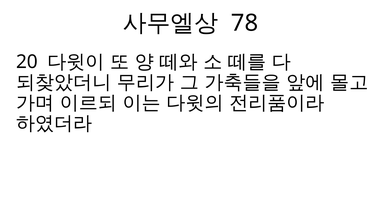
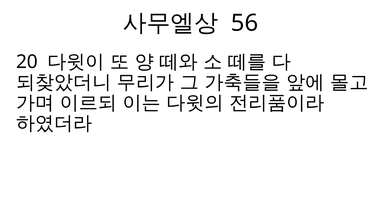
78: 78 -> 56 (245, 23)
